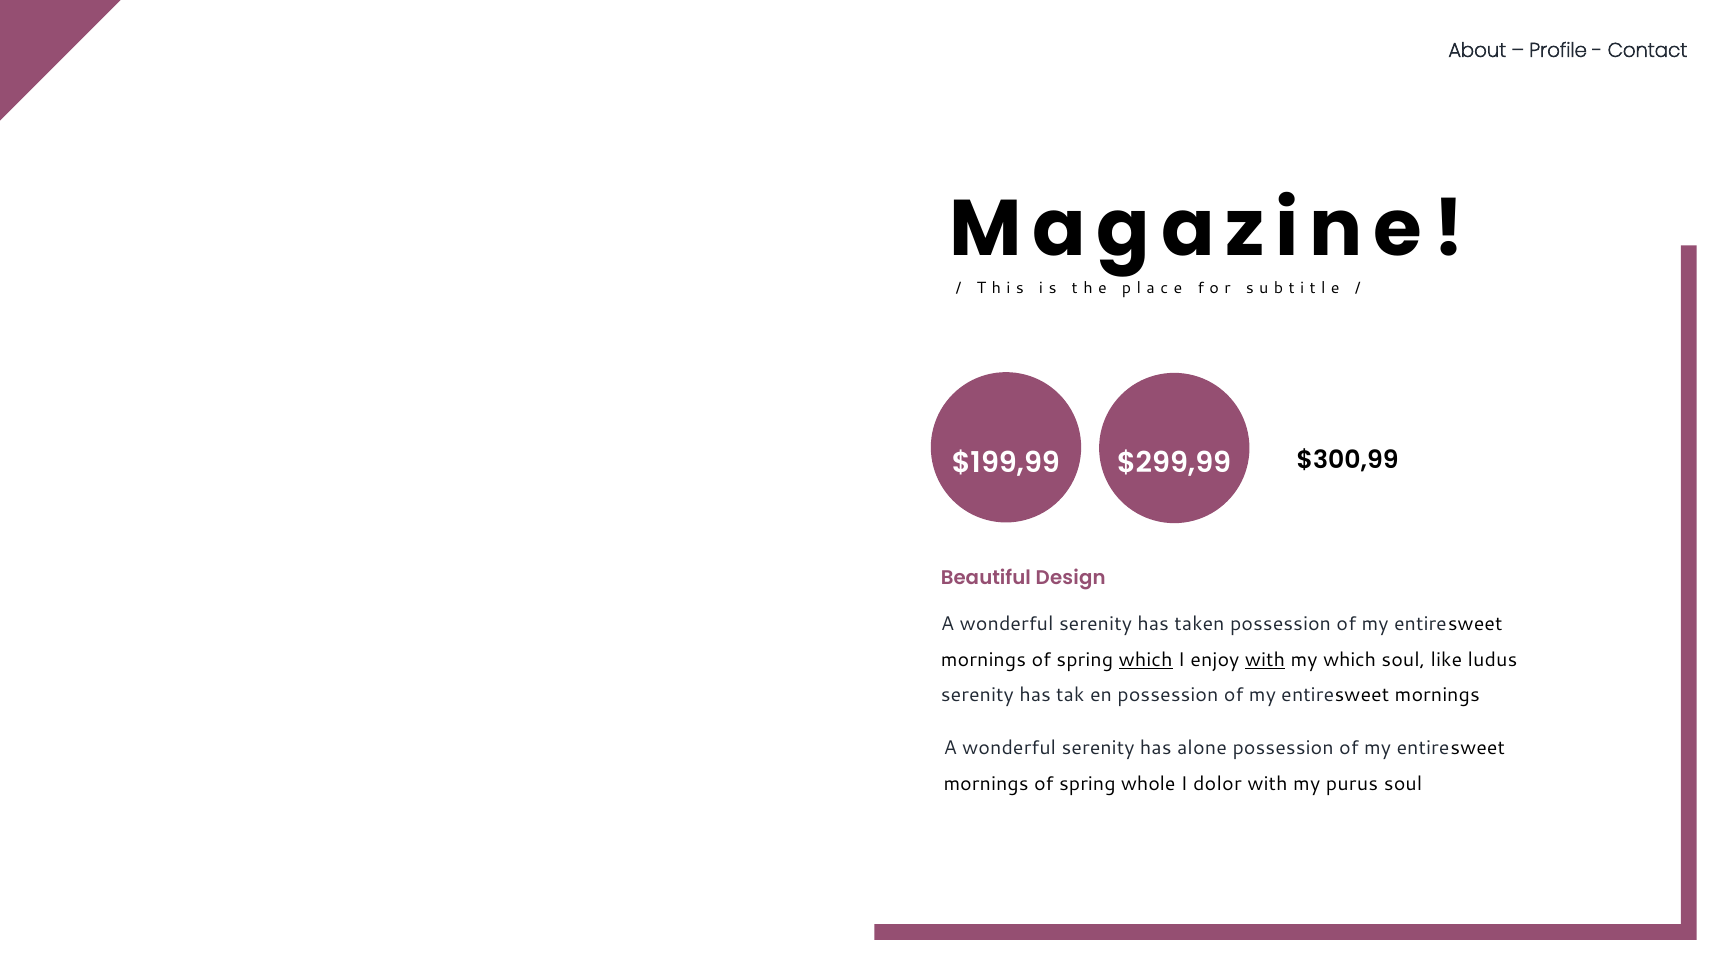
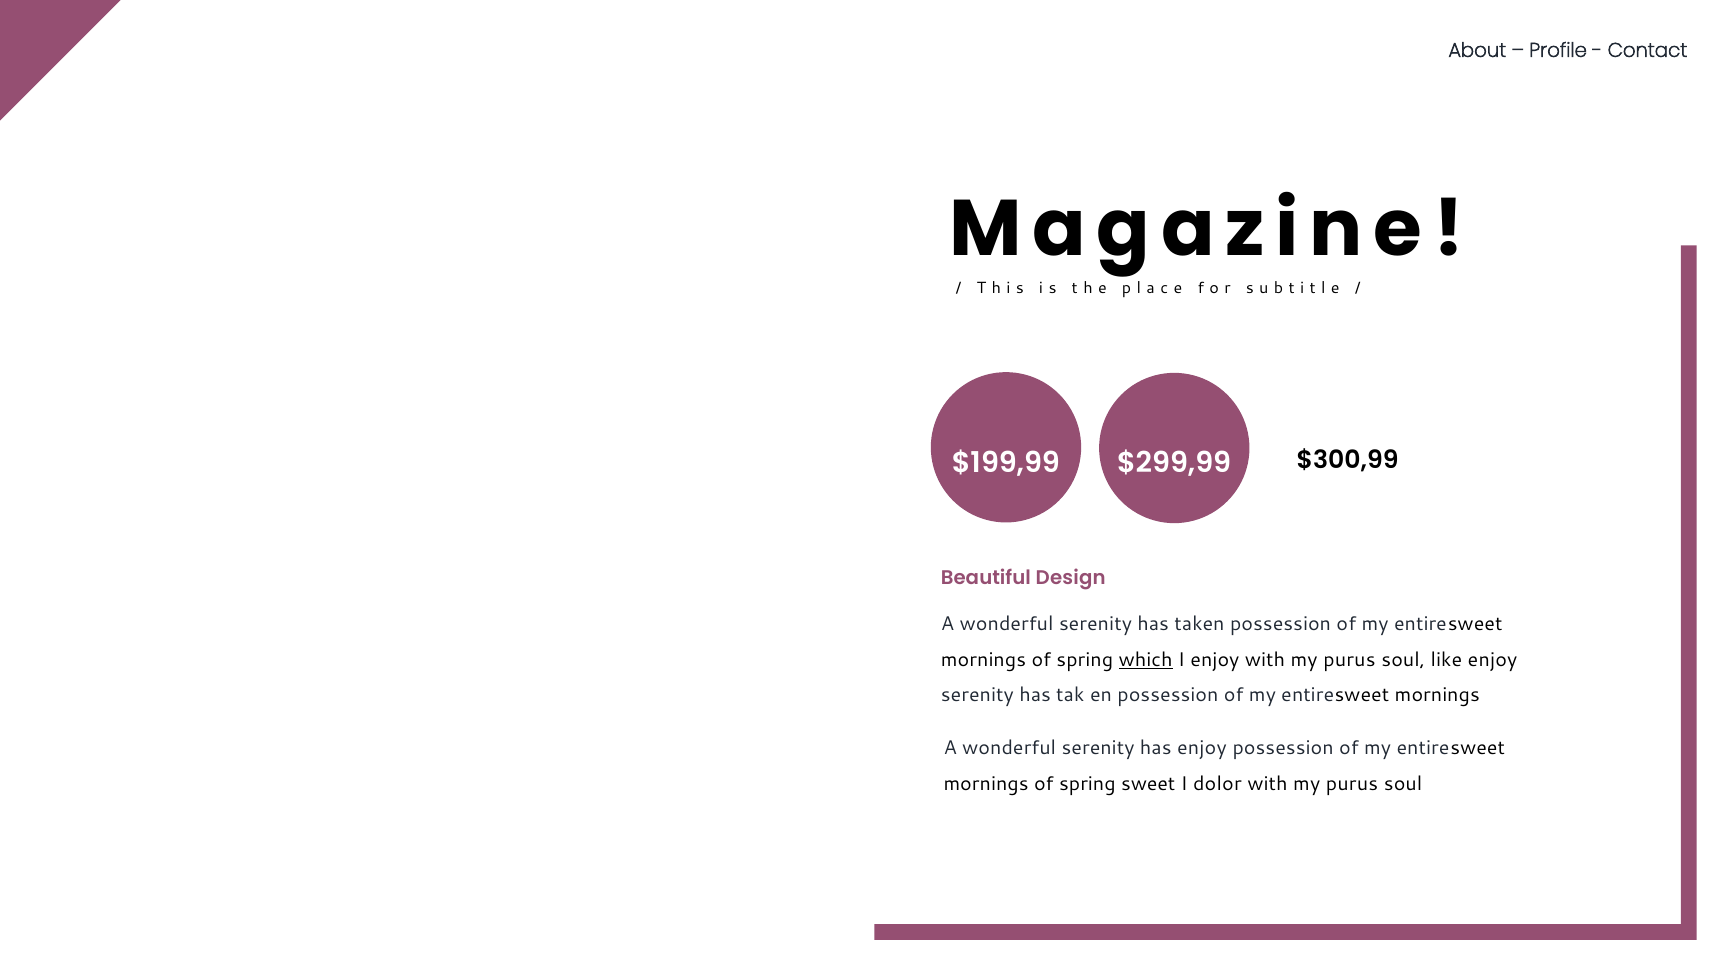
with underline: present -> none (1265, 660)
which: which -> purus (1349, 660)
like ludus: ludus -> enjoy (1493, 660)
has alone: alone -> enjoy (1202, 748)
whole: whole -> sweet (1148, 784)
